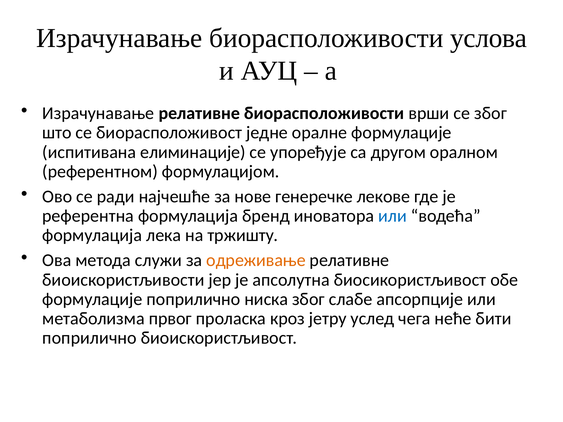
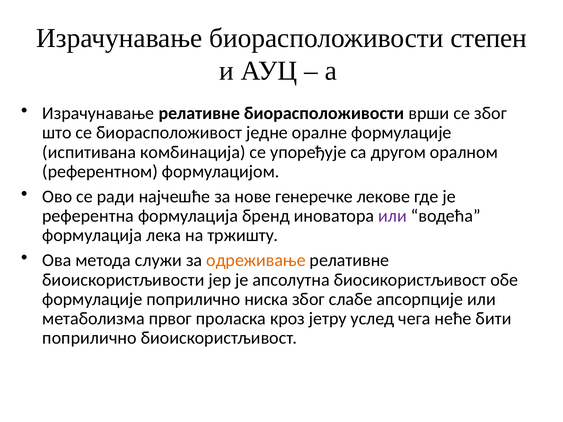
услова: услова -> степен (489, 38)
елиминације: елиминације -> комбинација (193, 152)
или colour: blue -> purple (392, 216)
